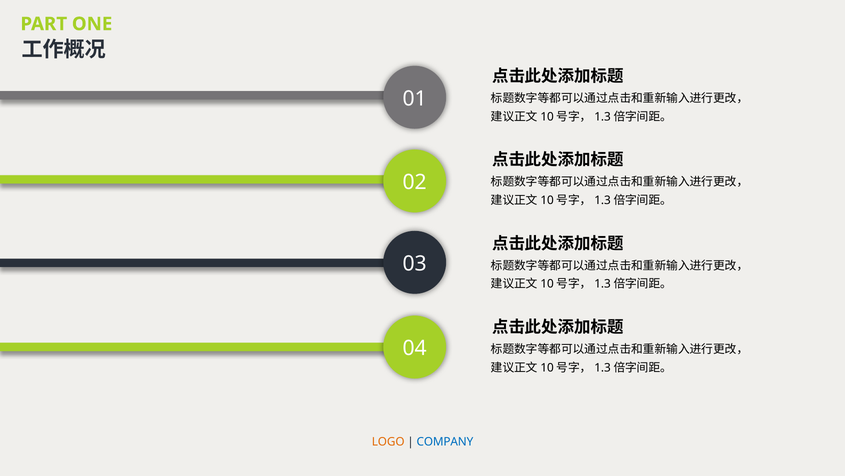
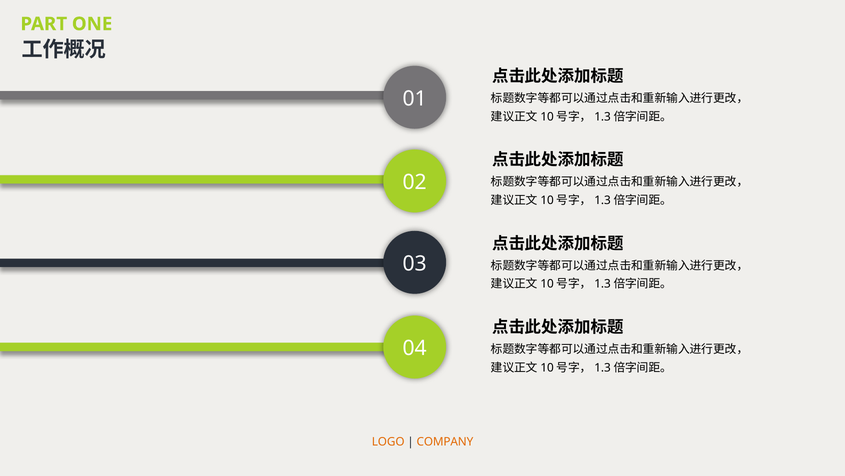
COMPANY colour: blue -> orange (445, 441)
